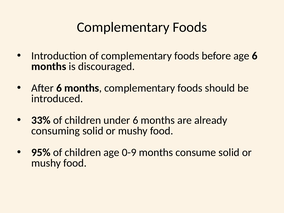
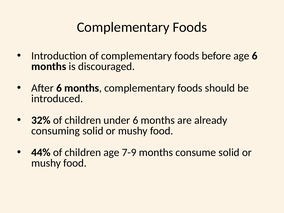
33%: 33% -> 32% (41, 120)
95%: 95% -> 44% (41, 153)
0-9: 0-9 -> 7-9 (129, 153)
